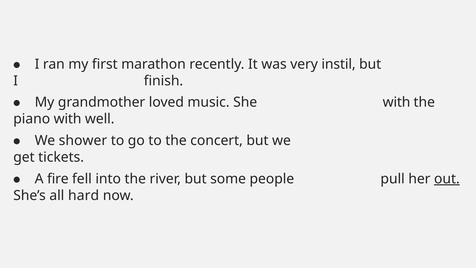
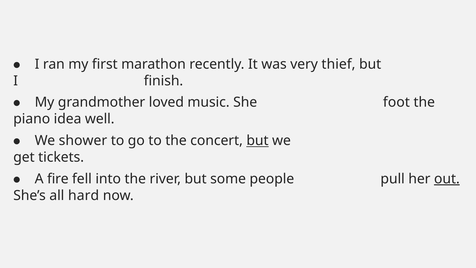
instil: instil -> thief (338, 64)
She with: with -> foot (396, 102)
piano with: with -> idea (68, 119)
but underline: none -> present (257, 141)
